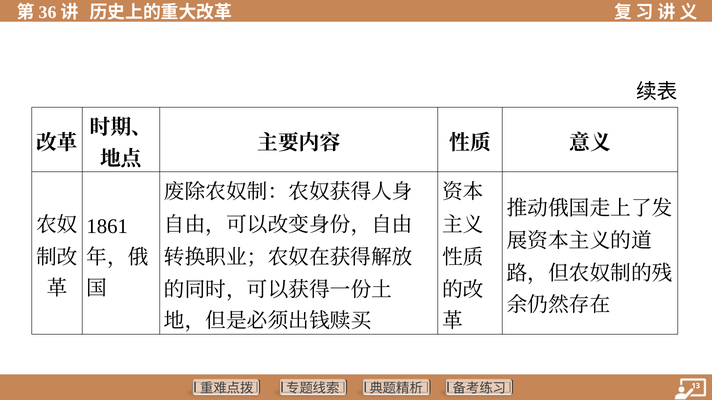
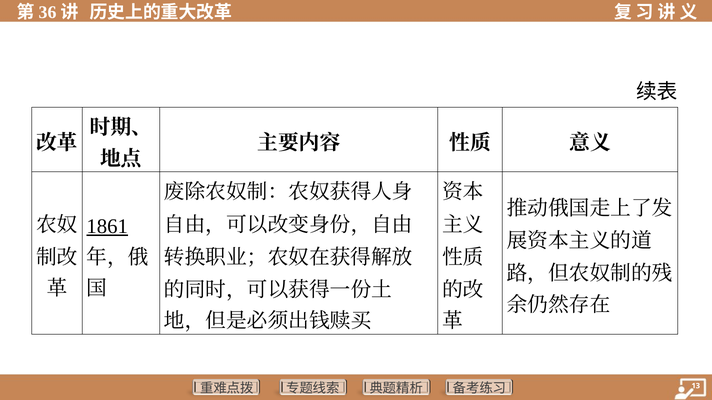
1861 underline: none -> present (107, 227)
